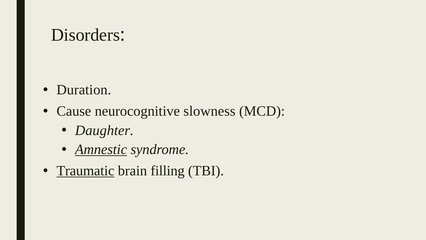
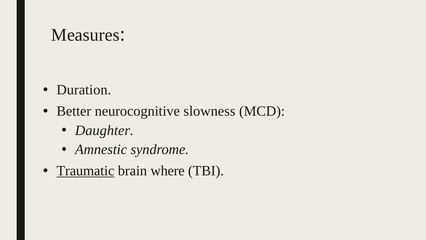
Disorders: Disorders -> Measures (85, 35)
Cause: Cause -> Better (74, 111)
Amnestic underline: present -> none (101, 149)
filling: filling -> where (168, 171)
